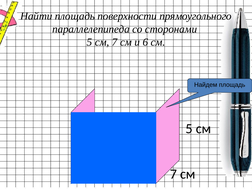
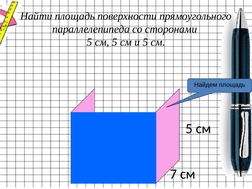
7: 7 -> 5 (115, 42)
и 6: 6 -> 5 (145, 42)
